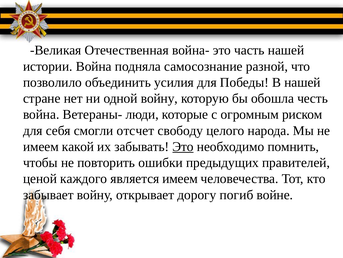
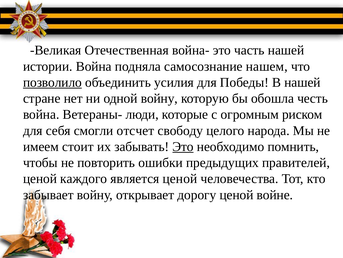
разной: разной -> нашем (267, 66)
позволило underline: none -> present (52, 82)
какой: какой -> стоит (78, 146)
является имеем: имеем -> ценой (180, 178)
дорогу погиб: погиб -> ценой (237, 194)
